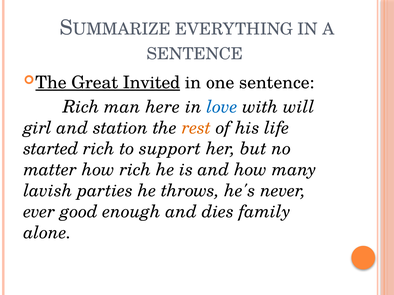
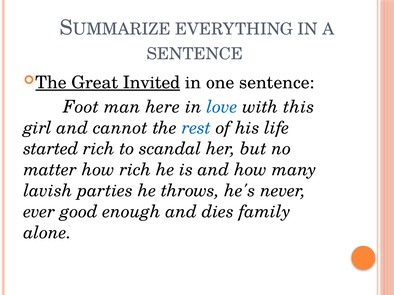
Rich: Rich -> Foot (81, 107)
will: will -> this (299, 107)
station: station -> cannot (120, 128)
rest colour: orange -> blue (196, 128)
support: support -> scandal (170, 149)
